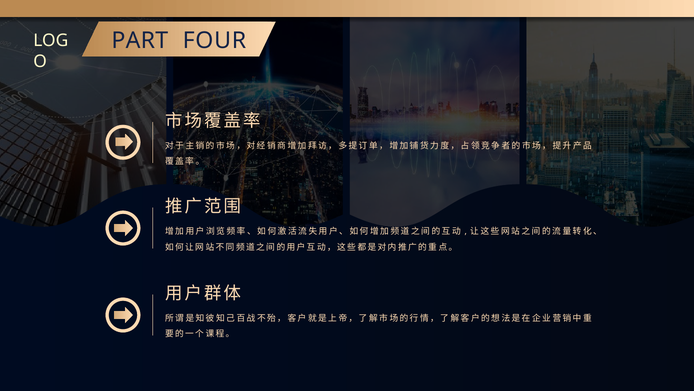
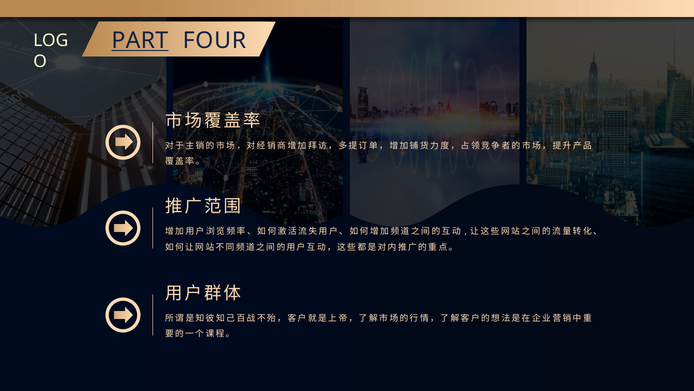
PART underline: none -> present (140, 41)
